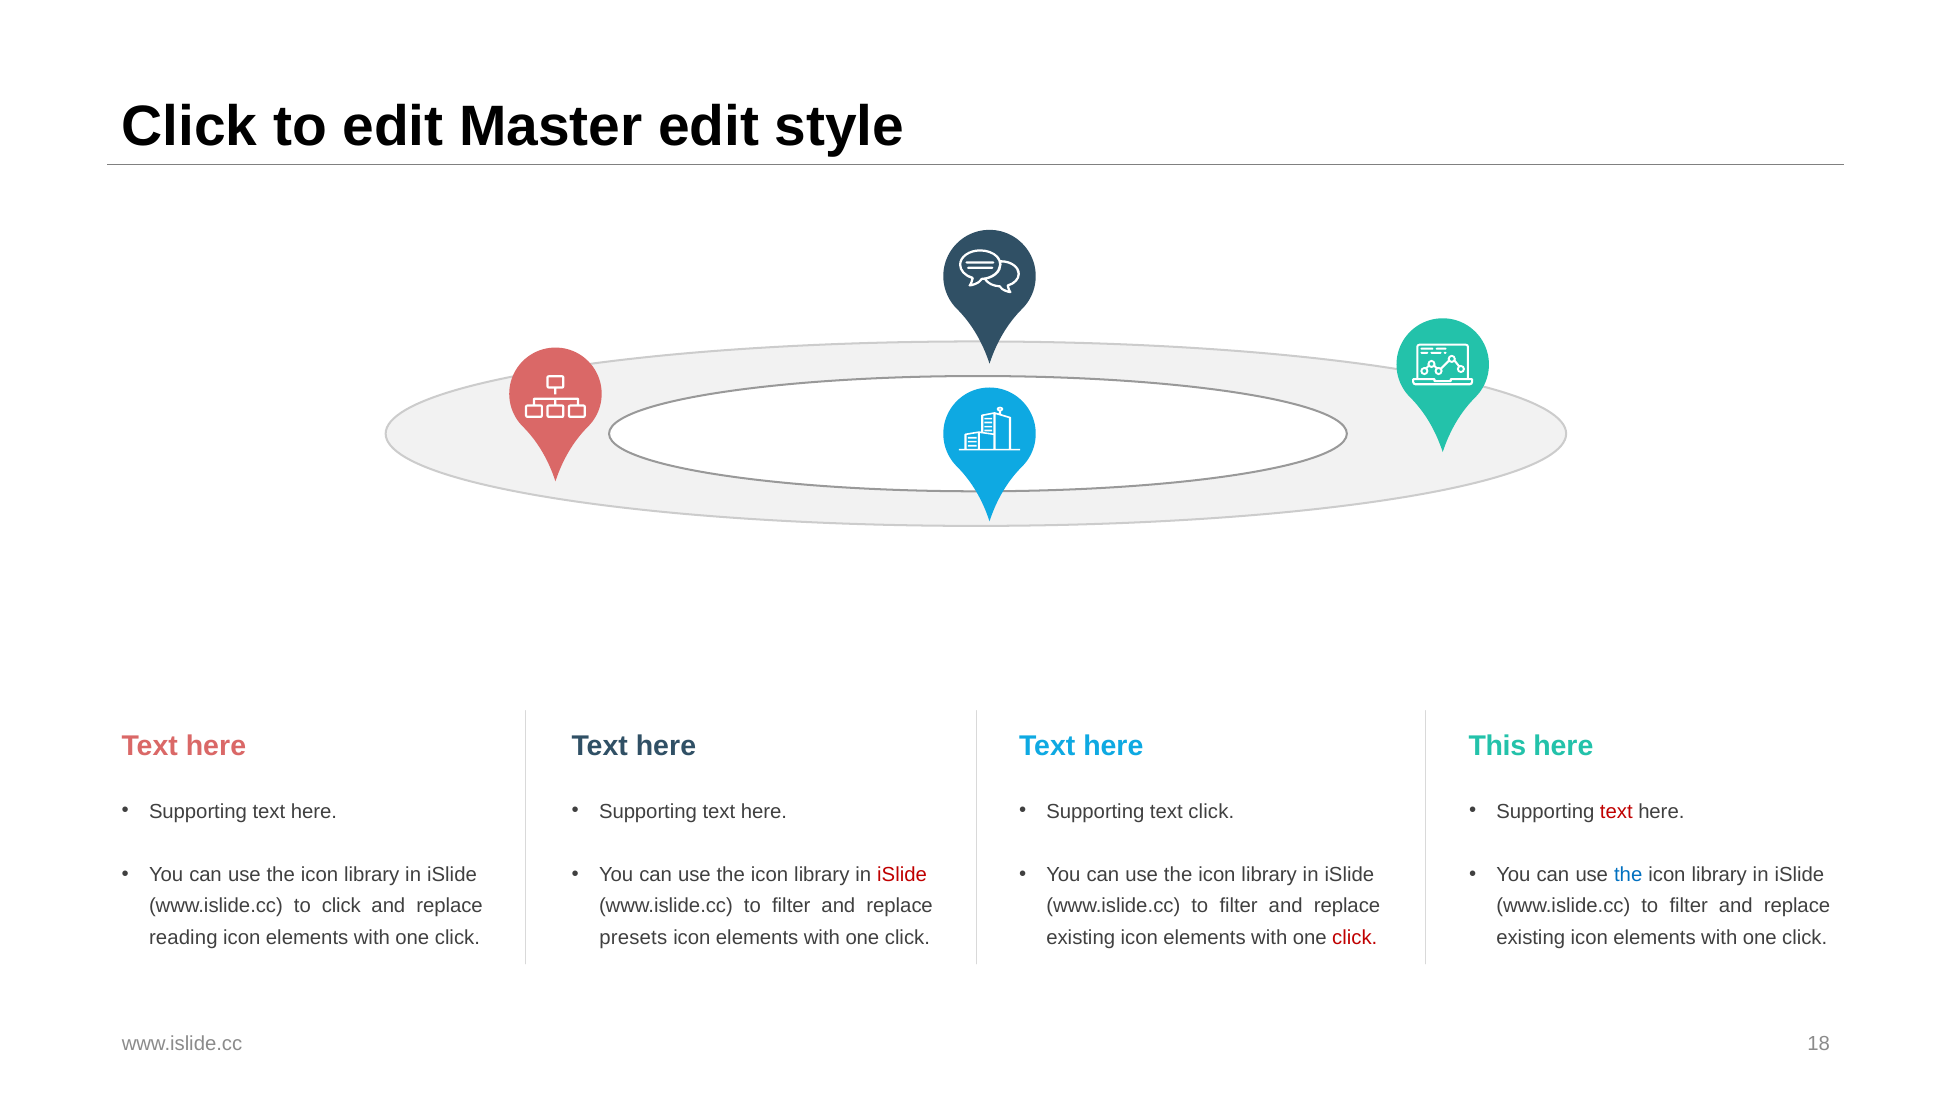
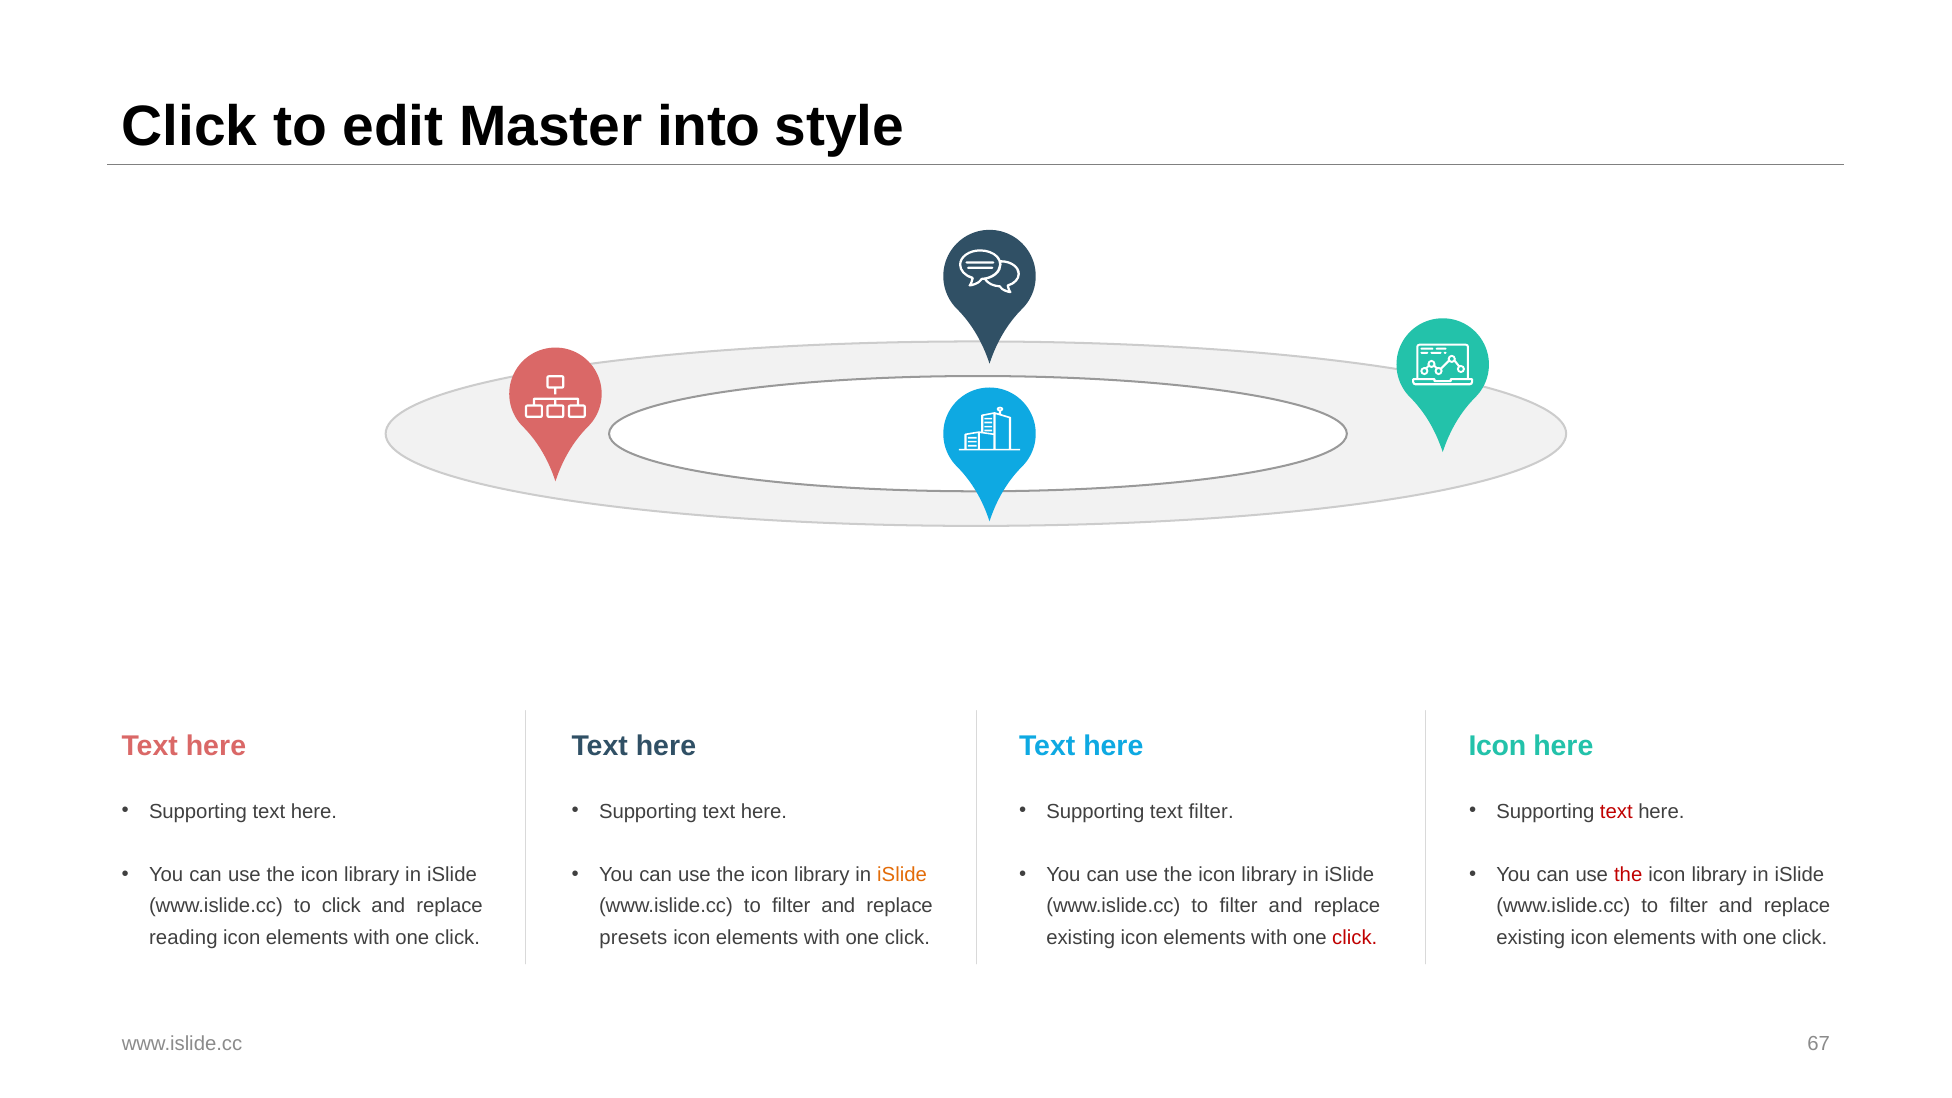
Master edit: edit -> into (709, 126)
This: This -> Icon (1497, 746)
text click: click -> filter (1211, 811)
iSlide colour: red -> orange (902, 874)
the colour: blue -> red (1628, 874)
18: 18 -> 67 (1819, 1043)
